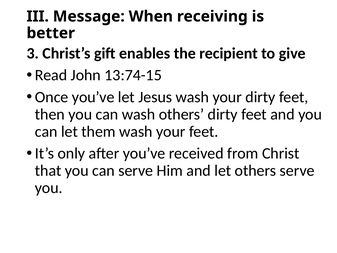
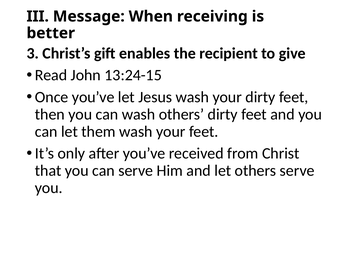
13:74-15: 13:74-15 -> 13:24-15 (133, 75)
